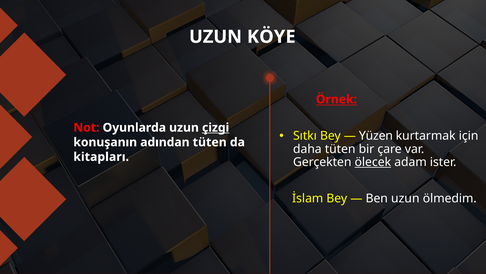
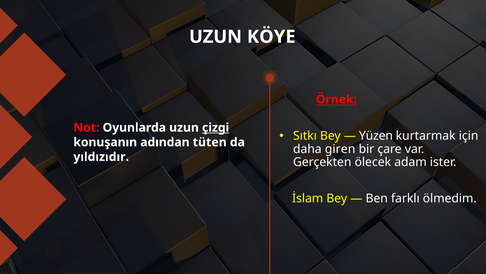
daha tüten: tüten -> giren (340, 149)
kitapları: kitapları -> yıldızıdır (101, 157)
ölecek underline: present -> none (373, 162)
Ben uzun: uzun -> farklı (405, 198)
